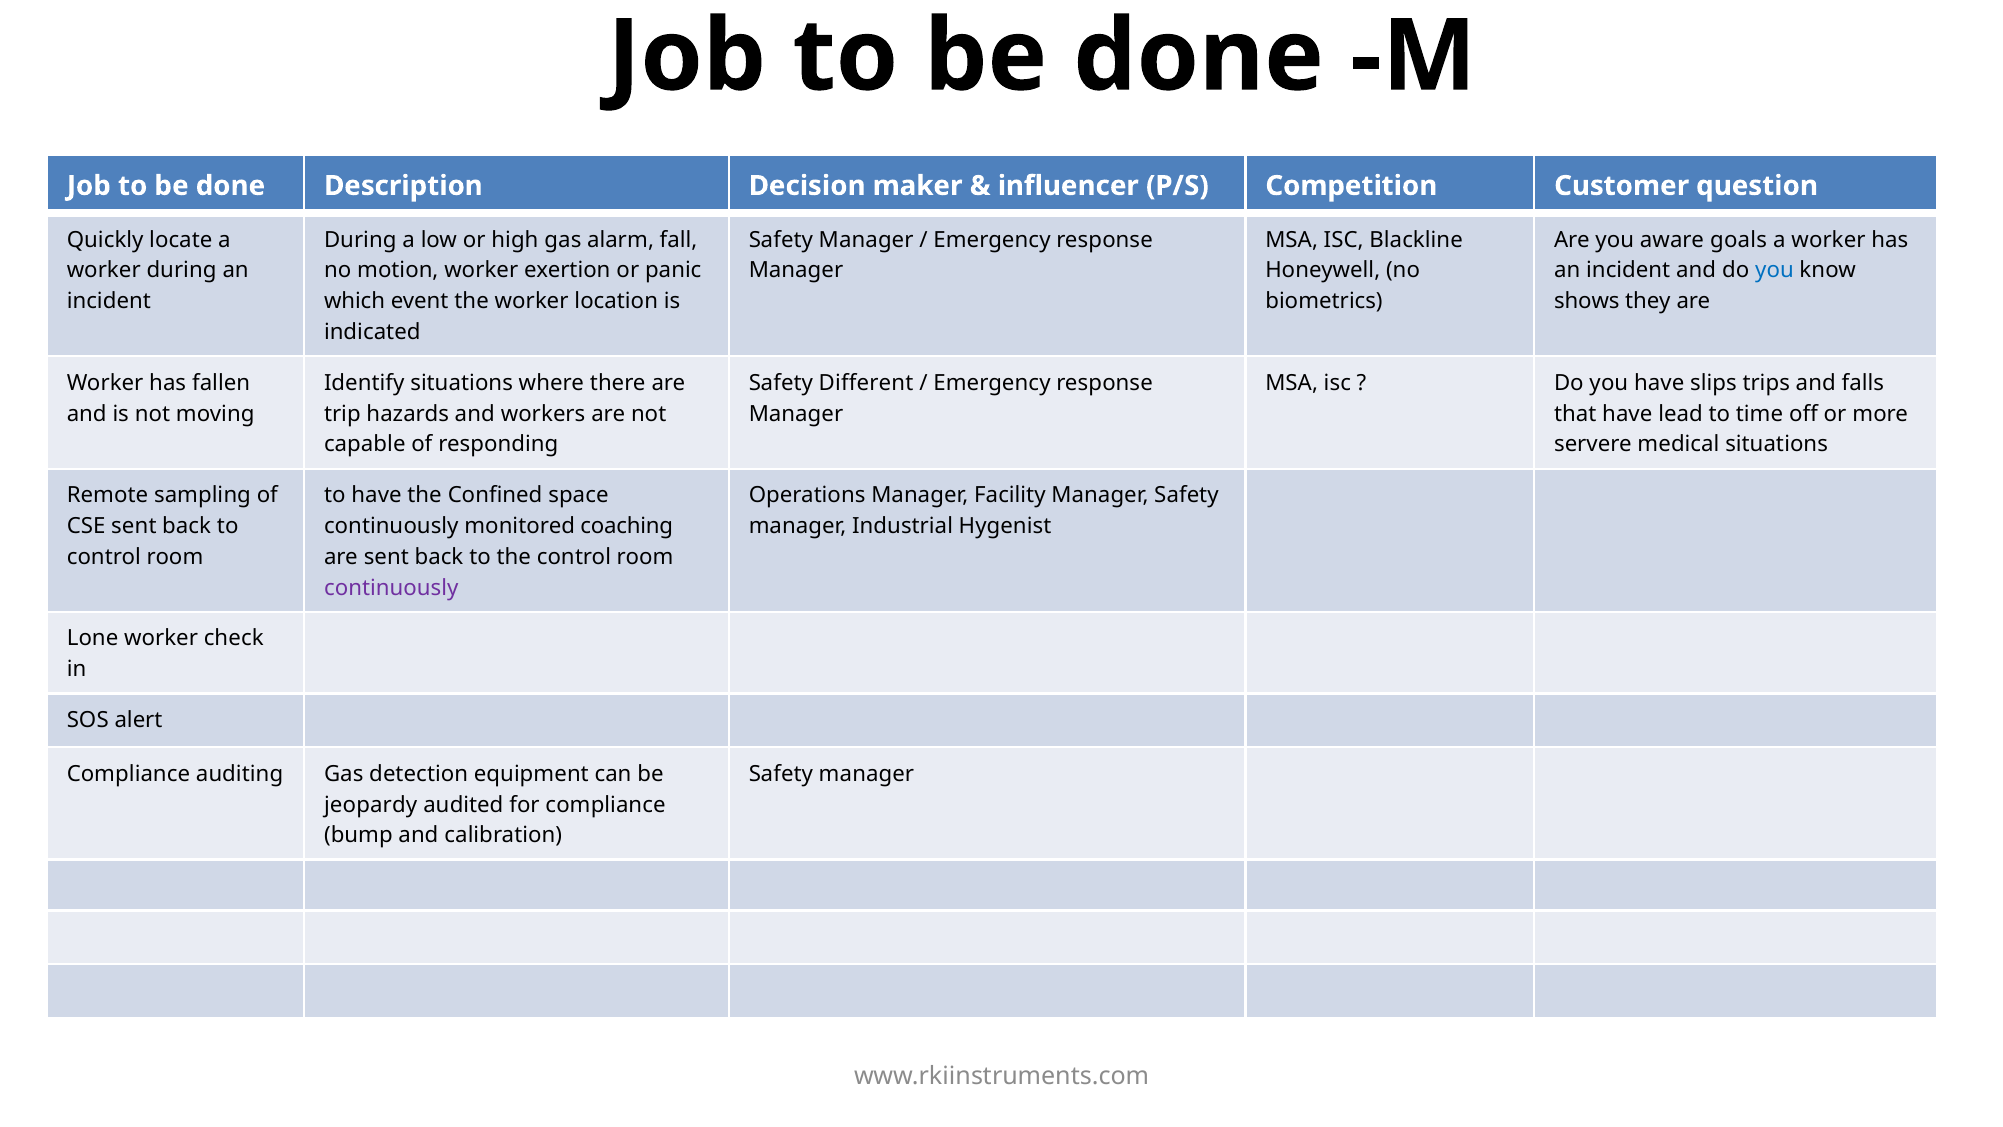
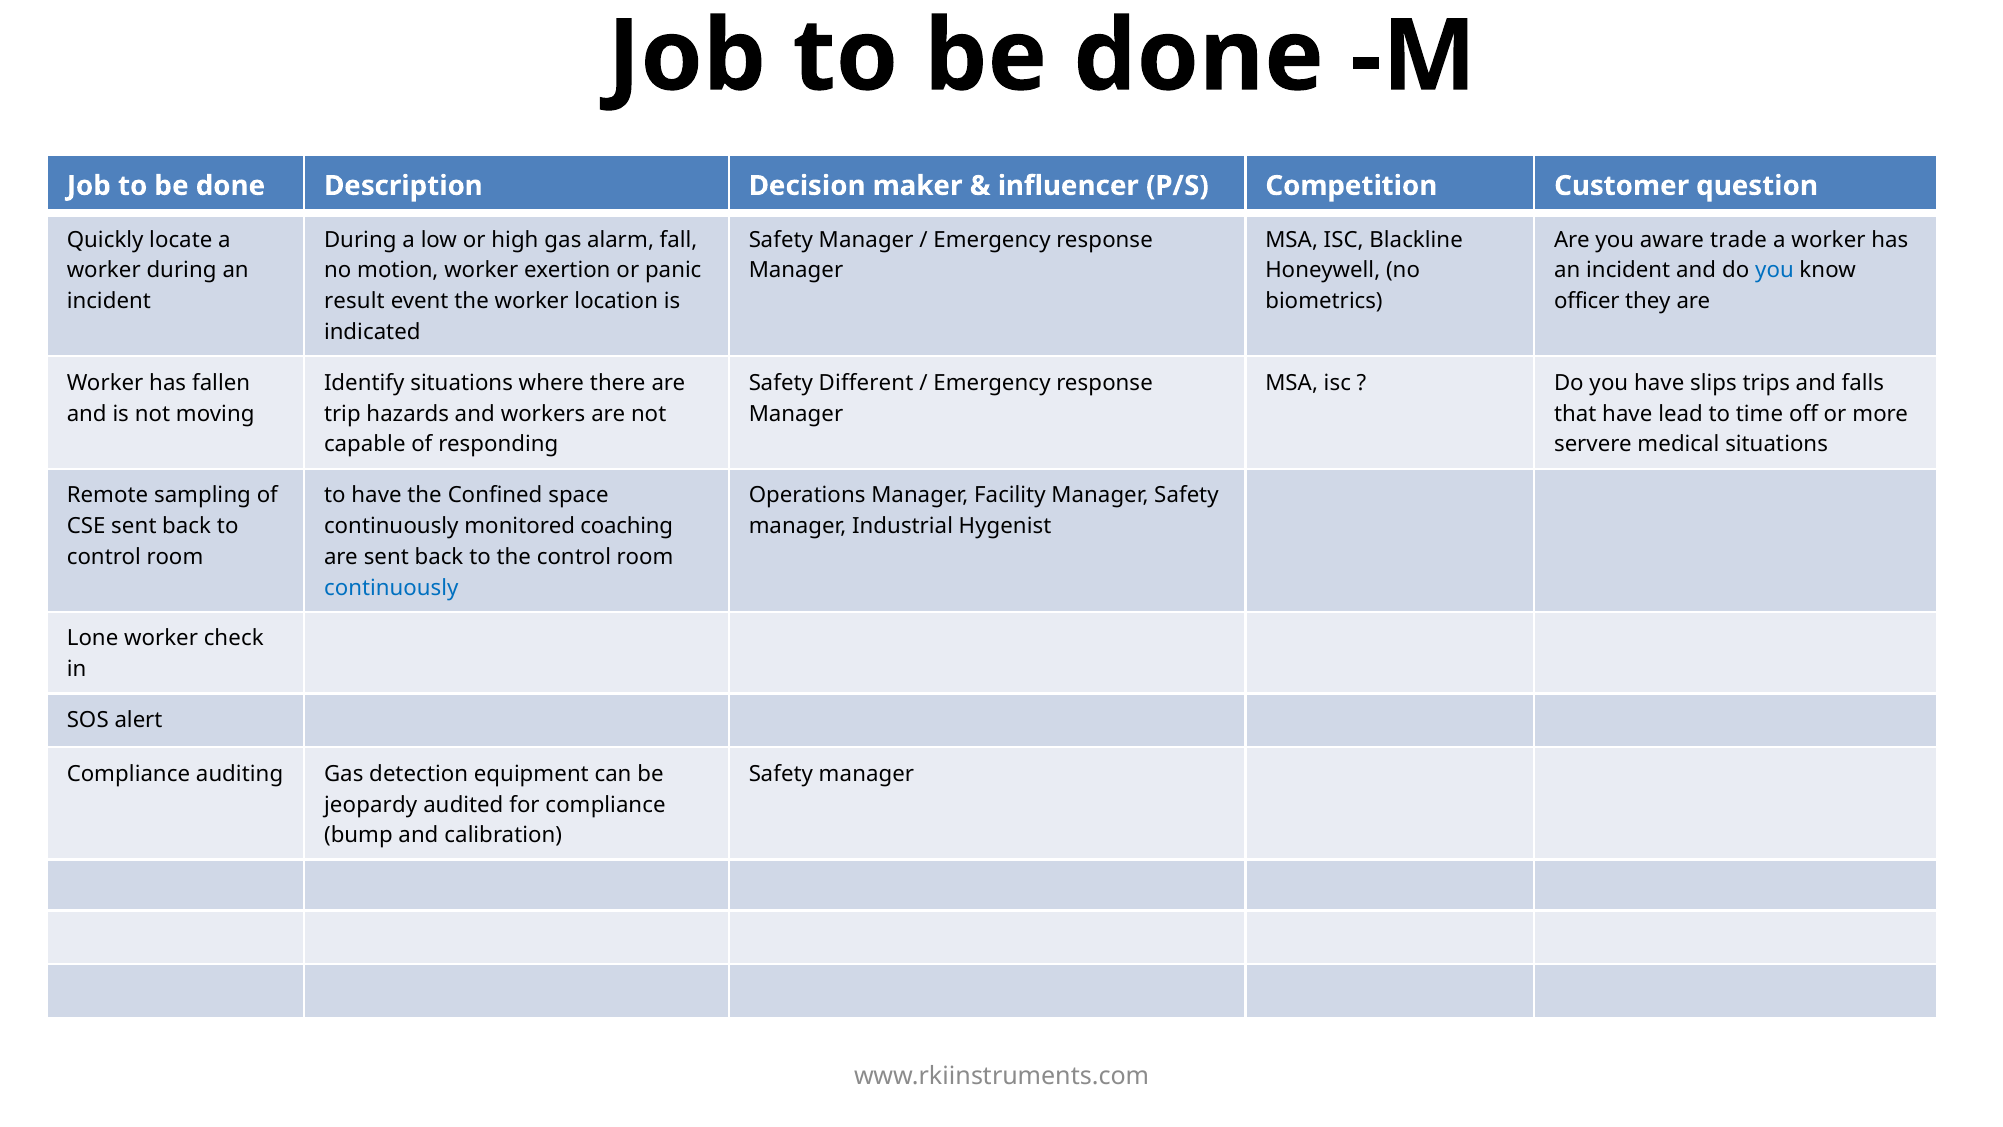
goals: goals -> trade (1739, 240)
which: which -> result (354, 301)
shows: shows -> officer (1587, 301)
continuously colour: purple -> blue (391, 588)
